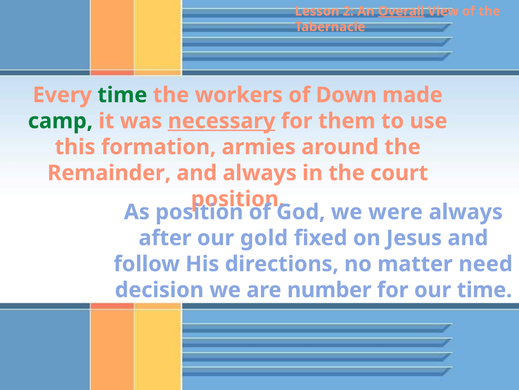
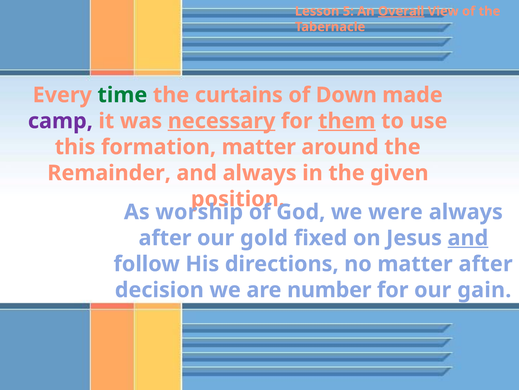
2: 2 -> 5 (348, 11)
workers: workers -> curtains (239, 95)
camp colour: green -> purple (60, 121)
them underline: none -> present (347, 121)
formation armies: armies -> matter (259, 147)
court: court -> given (399, 173)
As position: position -> worship (199, 212)
and underline: none -> present (468, 238)
matter need: need -> after (486, 264)
our time: time -> gain (484, 289)
